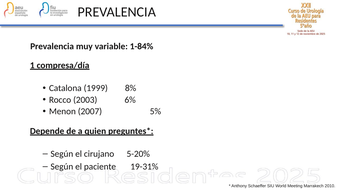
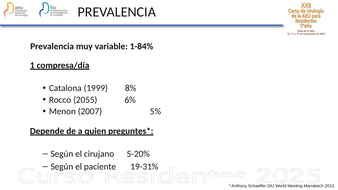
2003: 2003 -> 2055 (85, 100)
